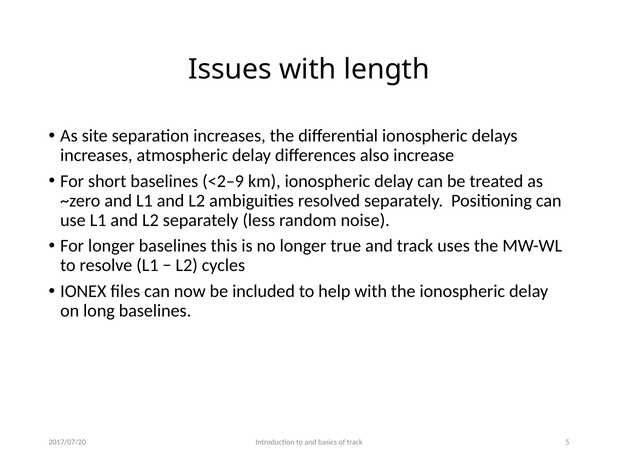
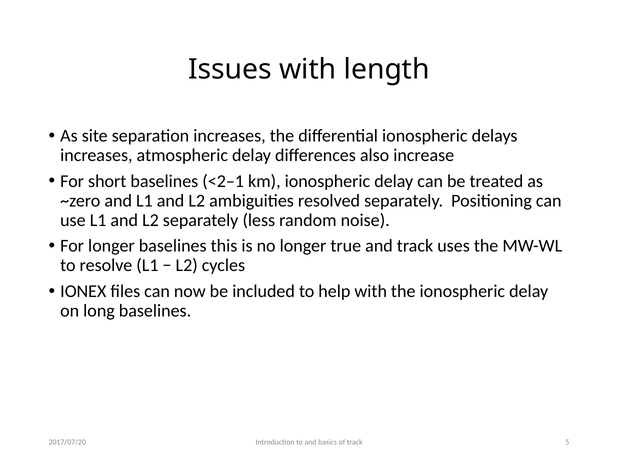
<2–9: <2–9 -> <2–1 (223, 181)
